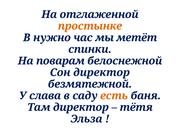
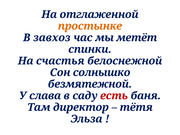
нужно: нужно -> завхоз (52, 38)
поварам: поварам -> счастья (60, 61)
Сон директор: директор -> солнышко (102, 72)
есть colour: orange -> red (114, 96)
